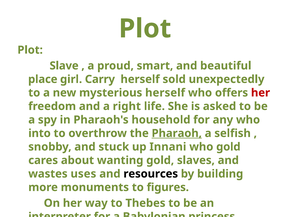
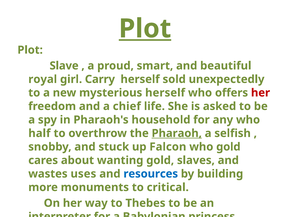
Plot underline: none -> present (145, 29)
place: place -> royal (43, 79)
right: right -> chief (127, 107)
into: into -> half (39, 134)
up Innani: Innani -> Falcon (168, 147)
resources colour: black -> blue (151, 174)
to figures: figures -> critical (168, 188)
